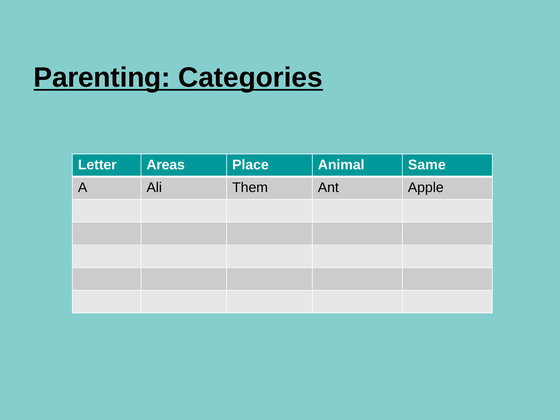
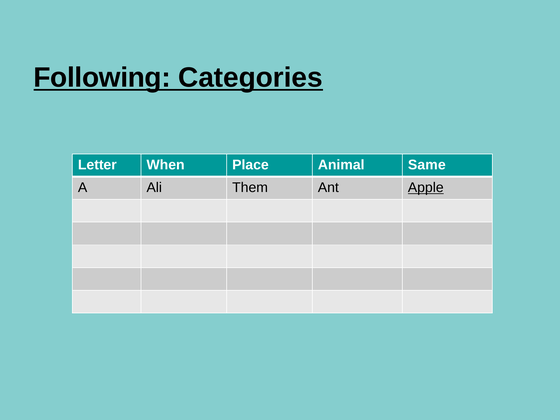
Parenting: Parenting -> Following (102, 78)
Areas: Areas -> When (166, 165)
Apple underline: none -> present (426, 188)
